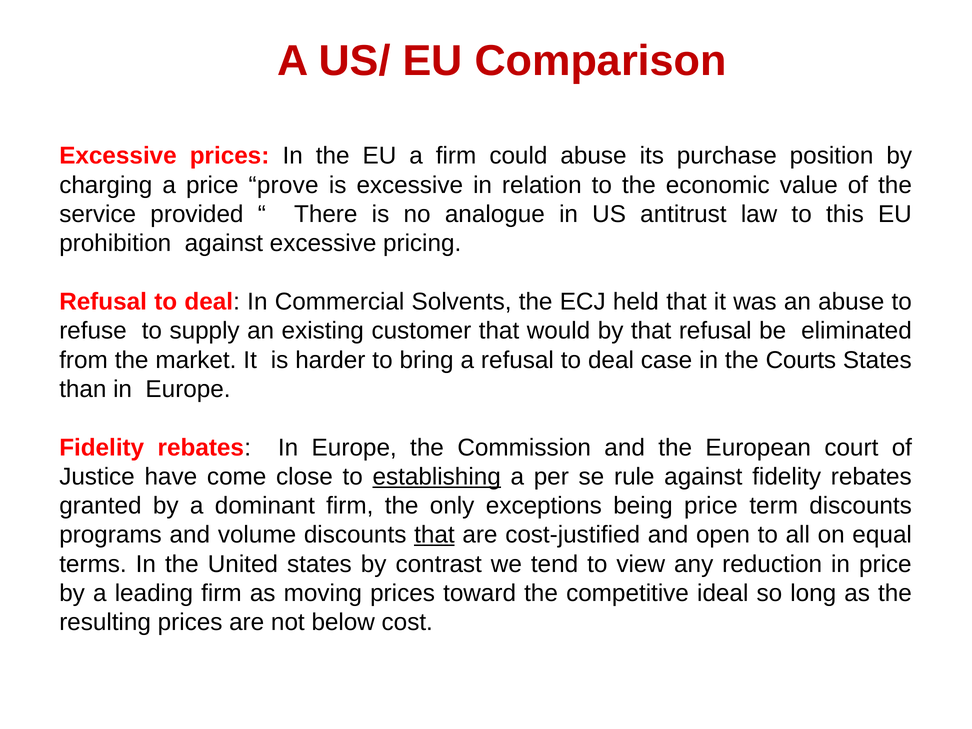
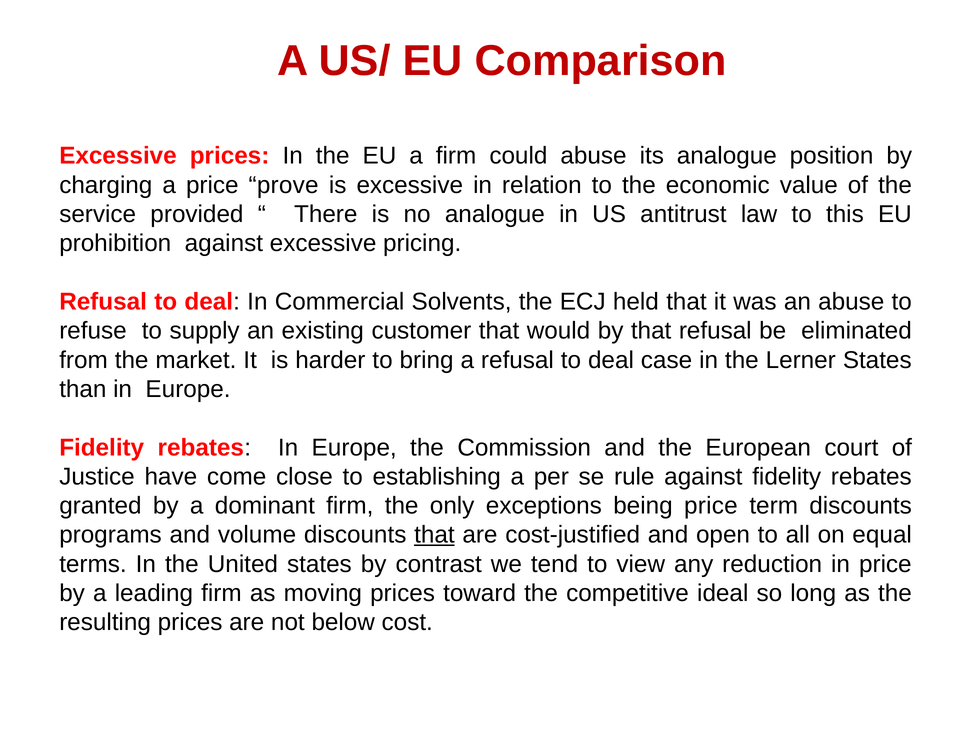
its purchase: purchase -> analogue (727, 156)
Courts: Courts -> Lerner (801, 360)
establishing underline: present -> none (437, 477)
